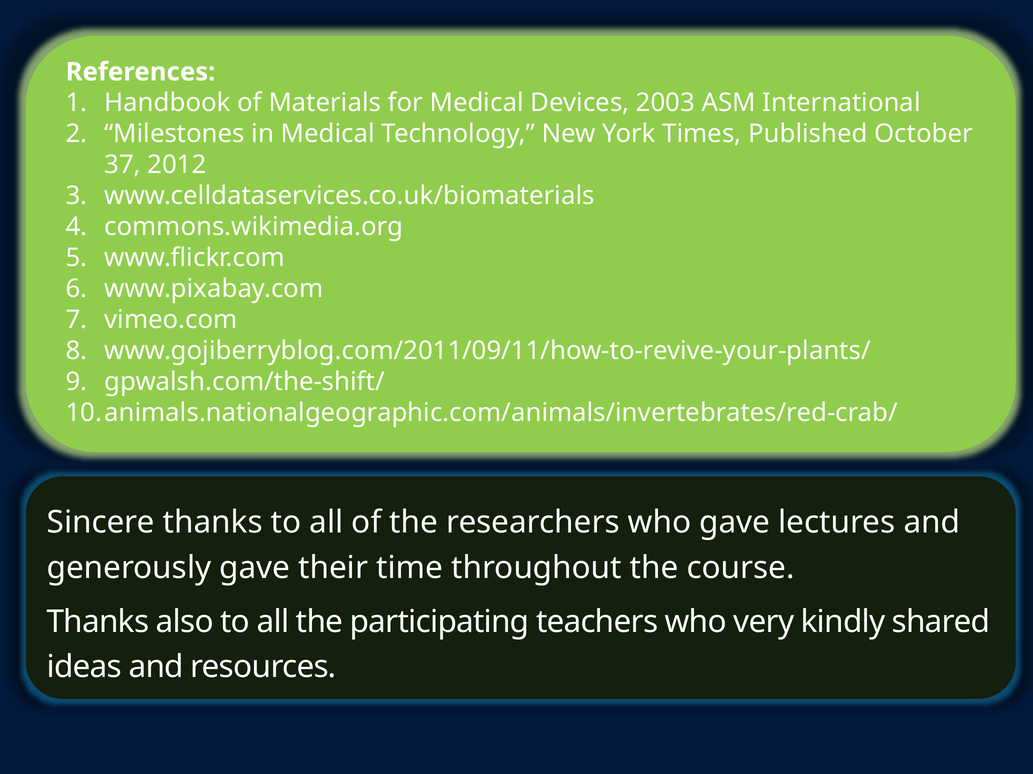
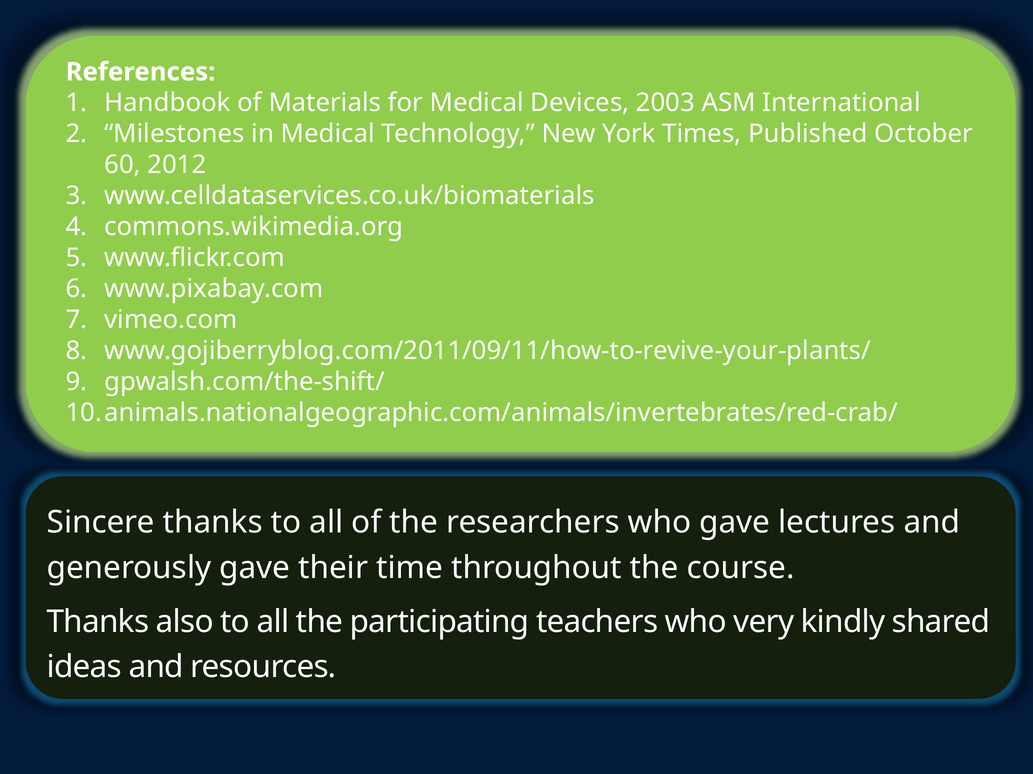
37: 37 -> 60 (123, 165)
